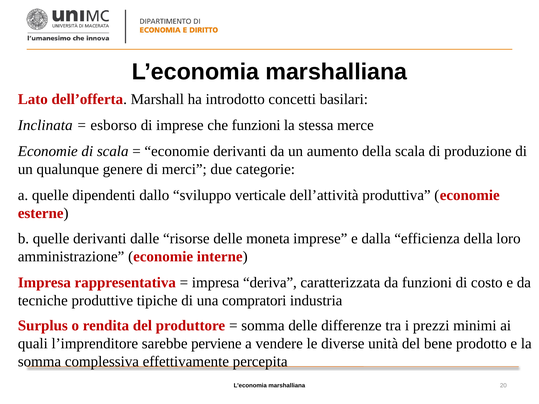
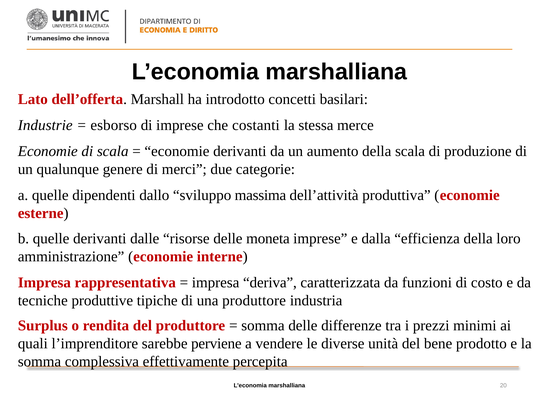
Inclinata: Inclinata -> Industrie (45, 125)
che funzioni: funzioni -> costanti (256, 125)
verticale: verticale -> massima (260, 195)
una compratori: compratori -> produttore (254, 301)
